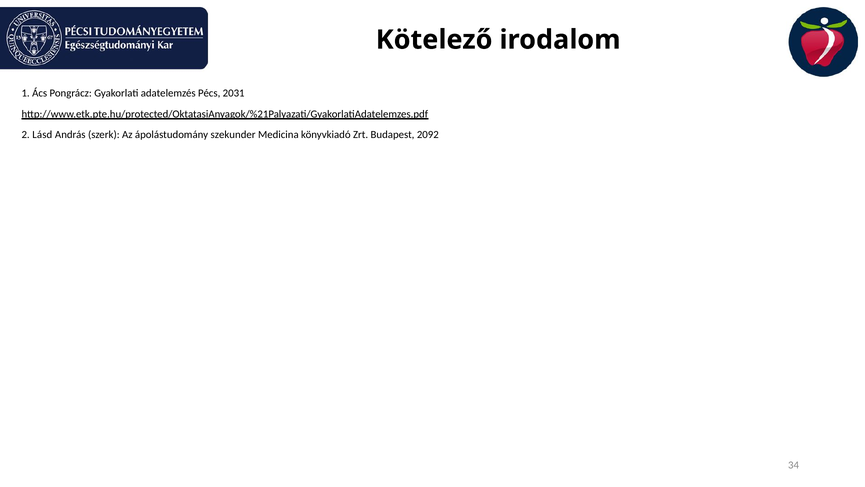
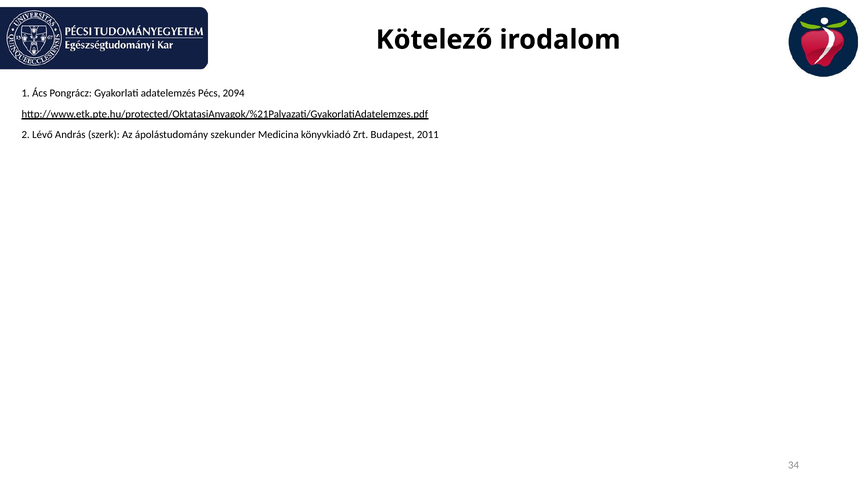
2031: 2031 -> 2094 (234, 93)
Lásd: Lásd -> Lévő (42, 135)
2092: 2092 -> 2011 (428, 135)
